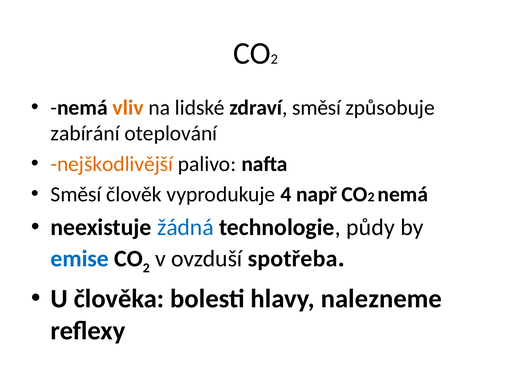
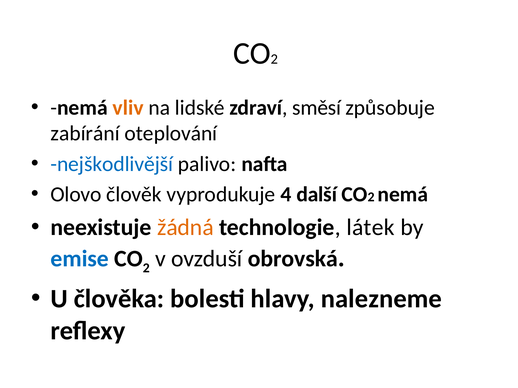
nejškodlivější colour: orange -> blue (112, 164)
Směsí: Směsí -> Olovo (76, 195)
např: např -> další (317, 195)
žádná colour: blue -> orange (185, 228)
půdy: půdy -> látek (370, 228)
spotřeba: spotřeba -> obrovská (293, 259)
